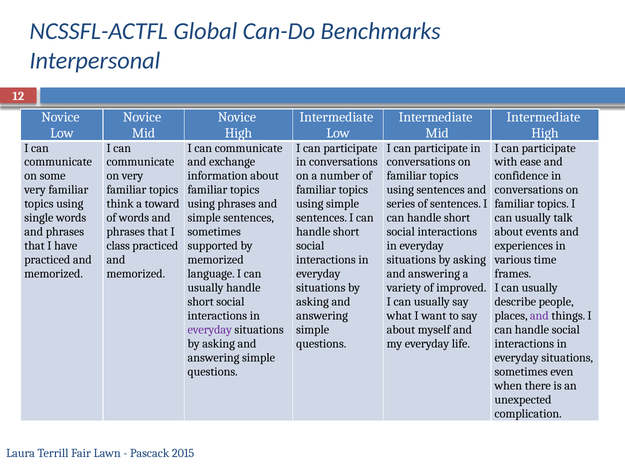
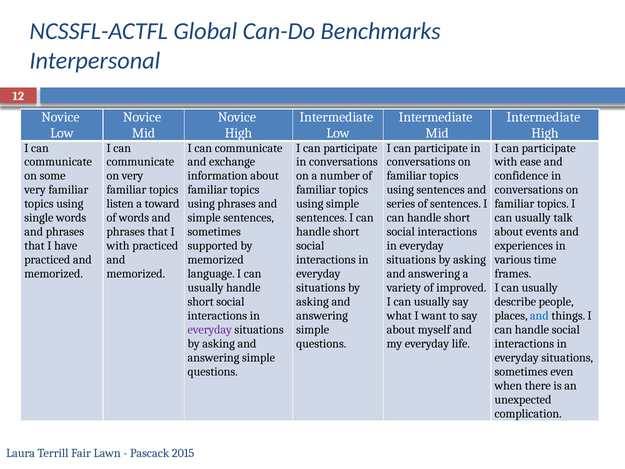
think: think -> listen (120, 204)
class: class -> with (118, 246)
and colour: purple -> blue (539, 316)
